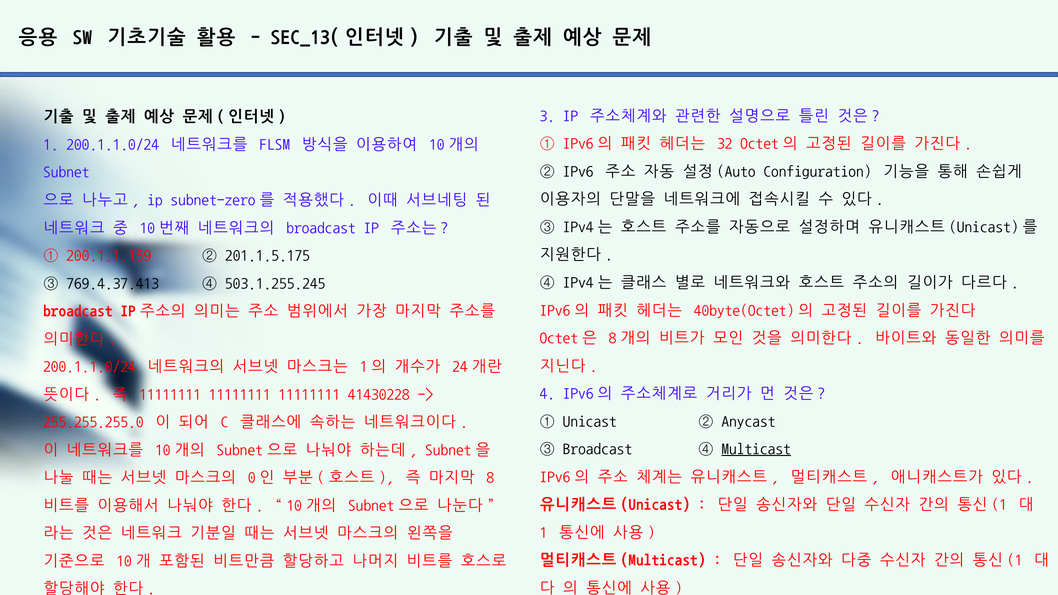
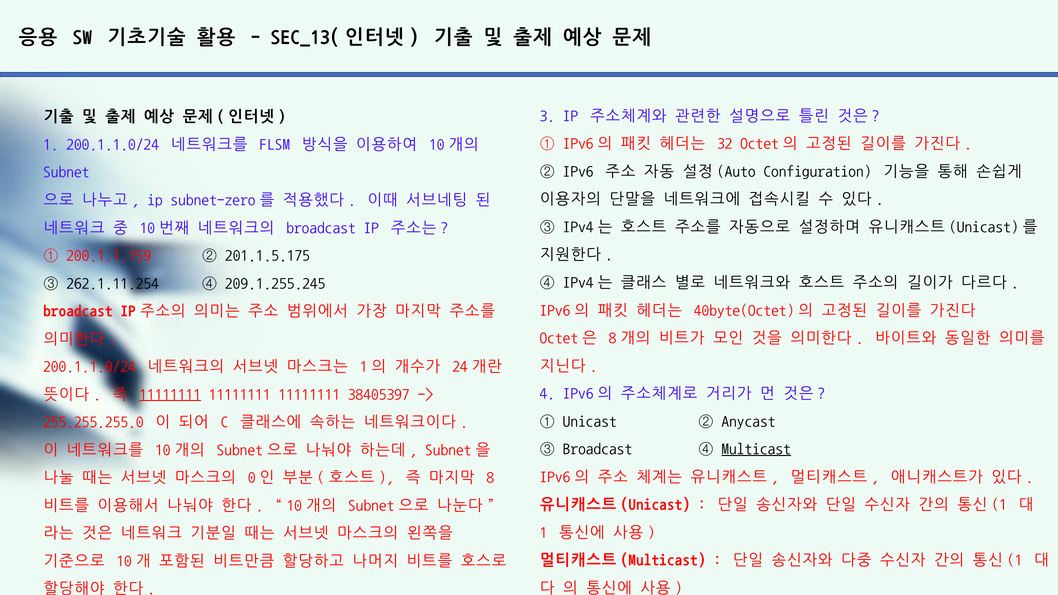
769.4.37.413: 769.4.37.413 -> 262.1.11.254 (113, 283)
503.1.255.245: 503.1.255.245 -> 209.1.255.245 (275, 283)
11111111 underline: none -> present (170, 394)
41430228: 41430228 -> 38405397 (379, 394)
